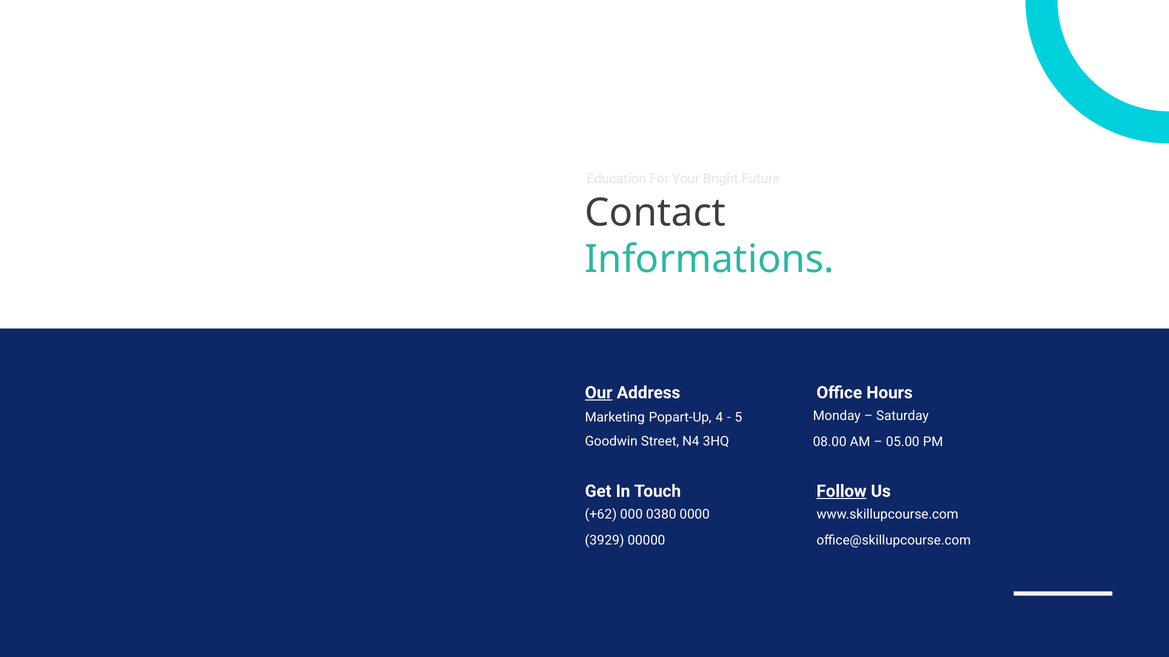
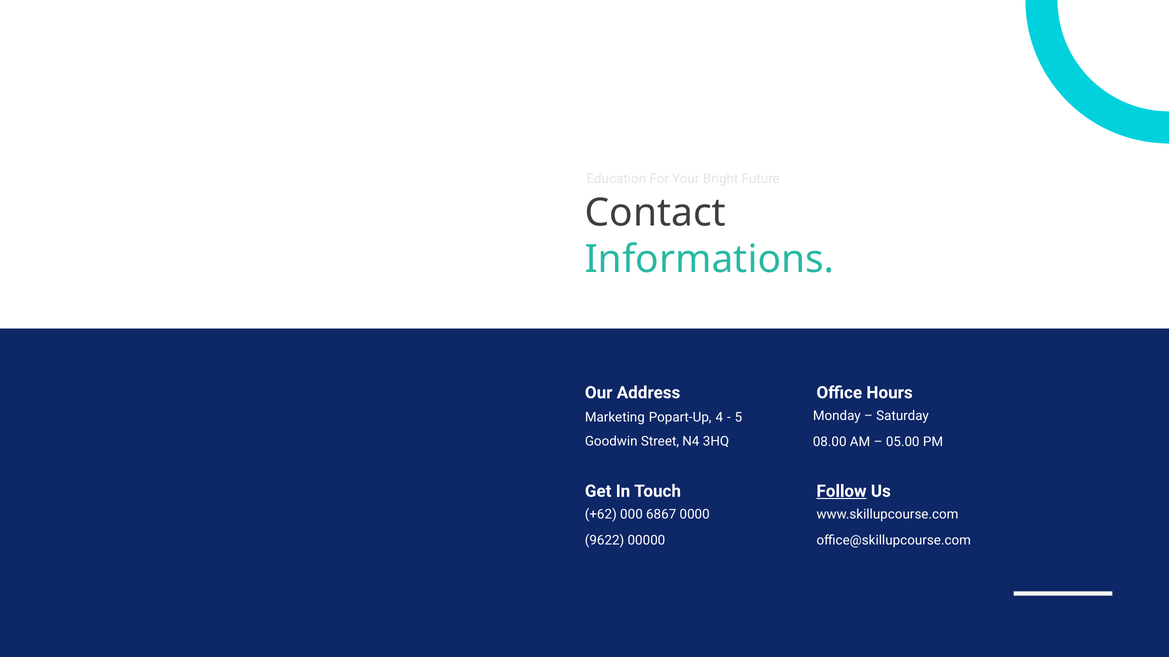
Our underline: present -> none (599, 393)
0380: 0380 -> 6867 (661, 515)
3929: 3929 -> 9622 (605, 541)
